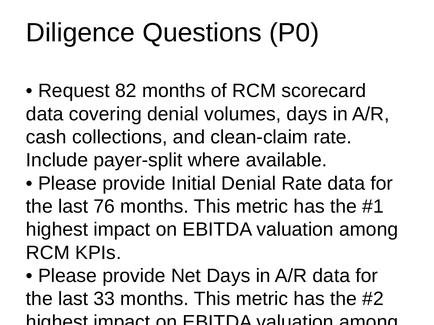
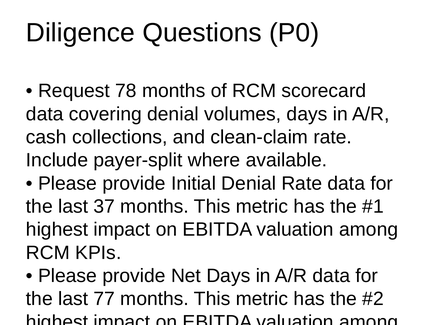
82: 82 -> 78 (126, 91)
76: 76 -> 37 (104, 207)
33: 33 -> 77 (104, 299)
